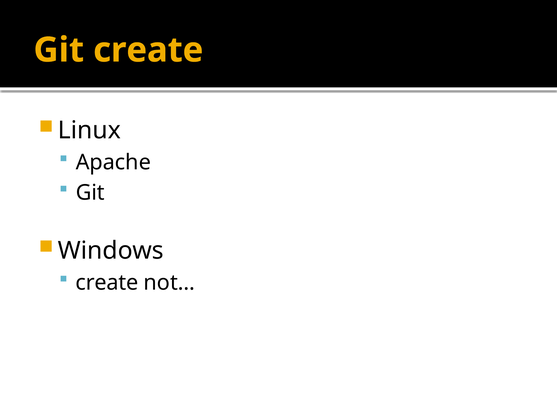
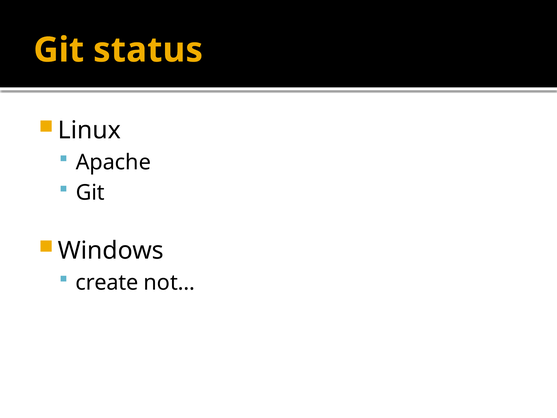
Git create: create -> status (148, 50)
